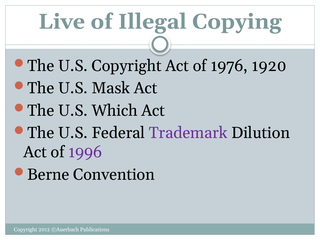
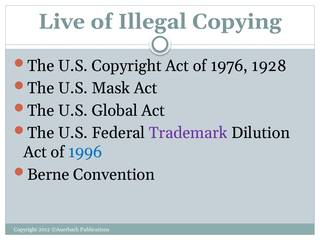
1920: 1920 -> 1928 (269, 66)
Which: Which -> Global (115, 111)
1996 colour: purple -> blue (85, 152)
